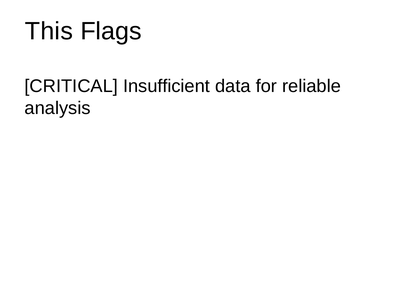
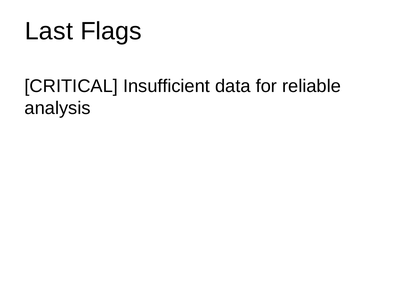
This: This -> Last (49, 31)
